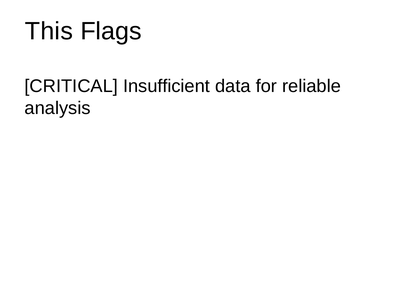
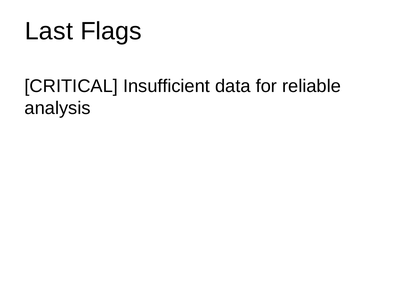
This: This -> Last (49, 31)
